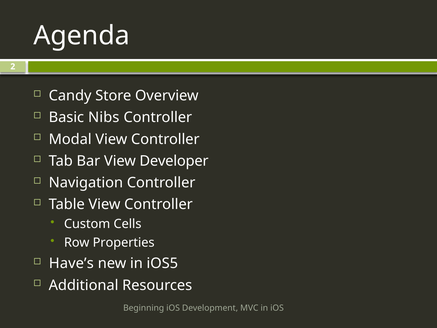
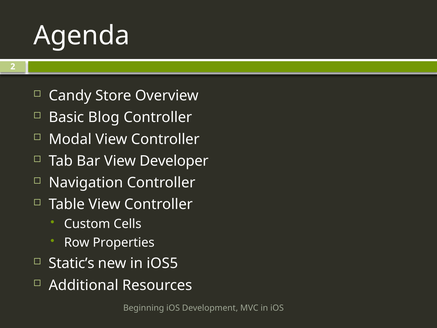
Nibs: Nibs -> Blog (104, 117)
Have’s: Have’s -> Static’s (71, 263)
